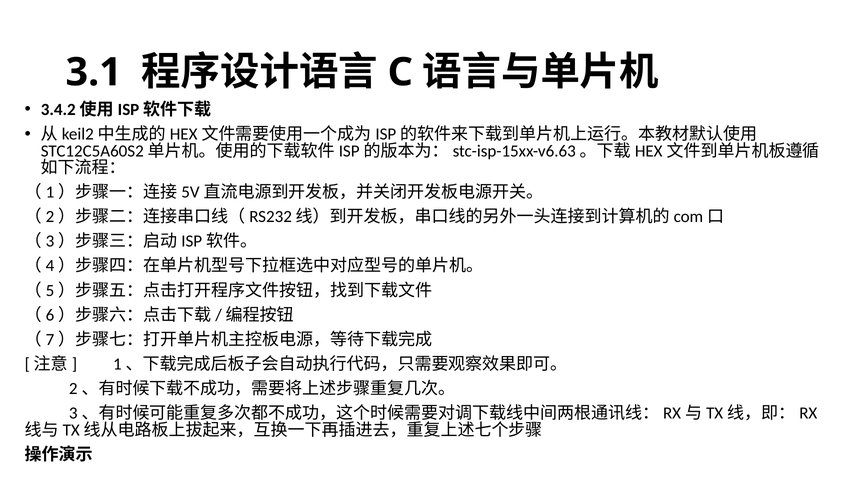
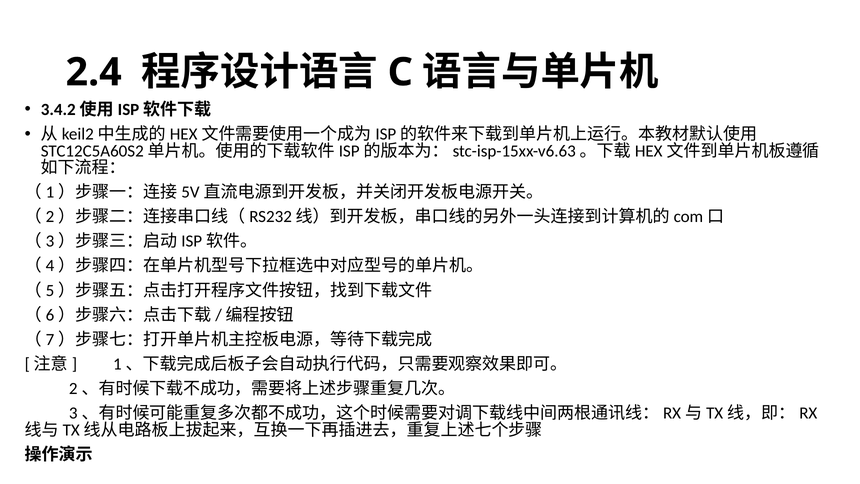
3.1: 3.1 -> 2.4 (94, 72)
